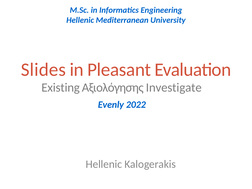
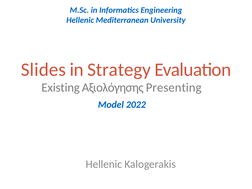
Pleasant: Pleasant -> Strategy (119, 70)
Investigate: Investigate -> Presenting (174, 88)
Evenly: Evenly -> Model (111, 105)
